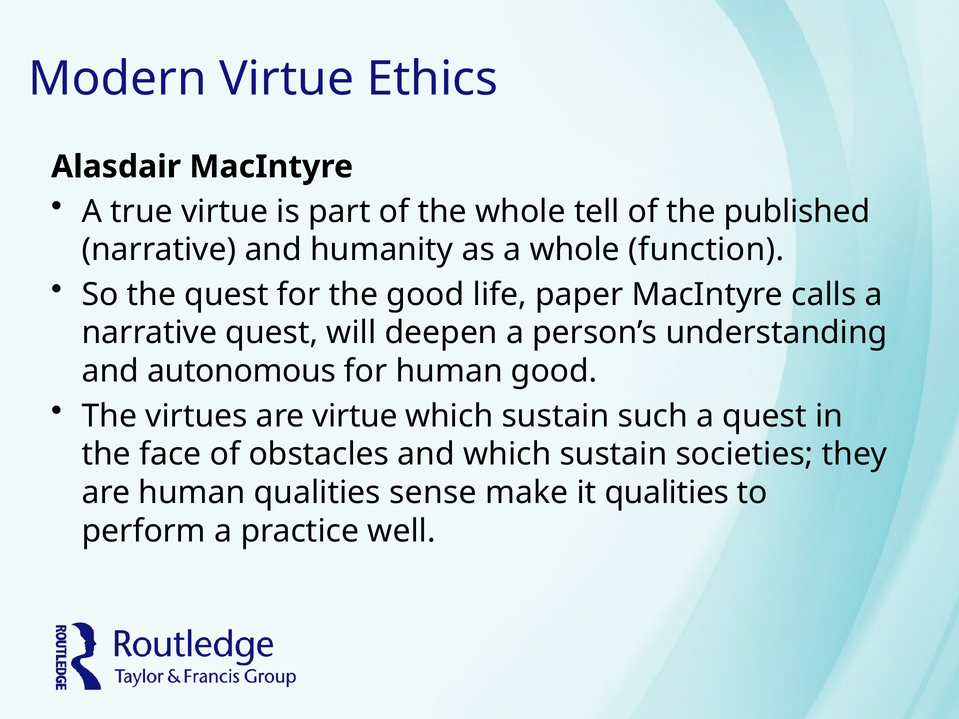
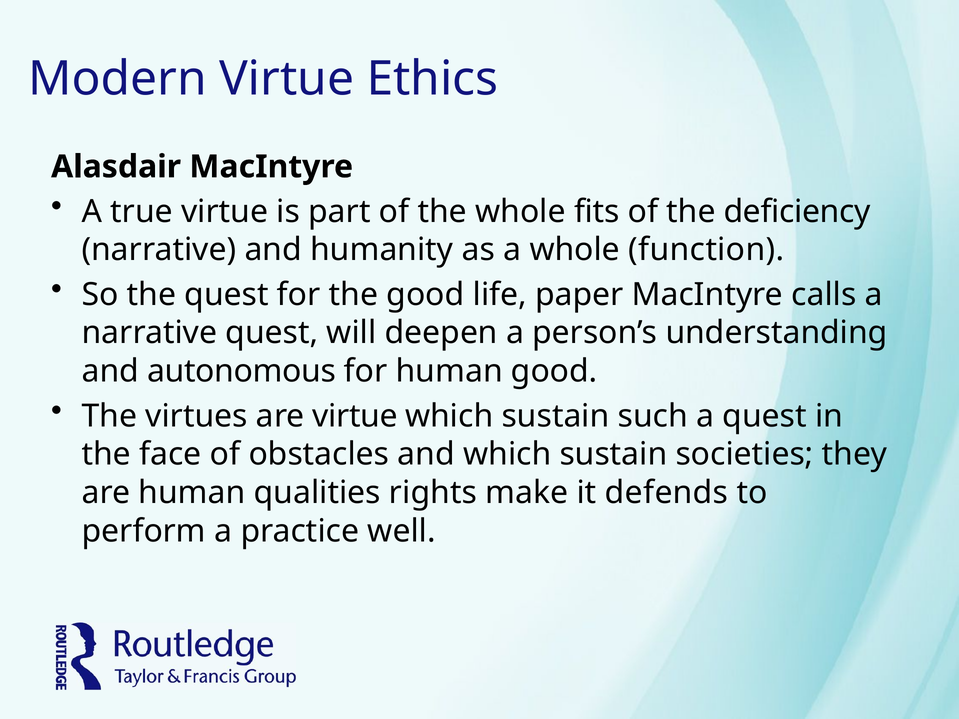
tell: tell -> fits (597, 212)
published: published -> deficiency (797, 212)
sense: sense -> rights (433, 493)
it qualities: qualities -> defends (667, 493)
